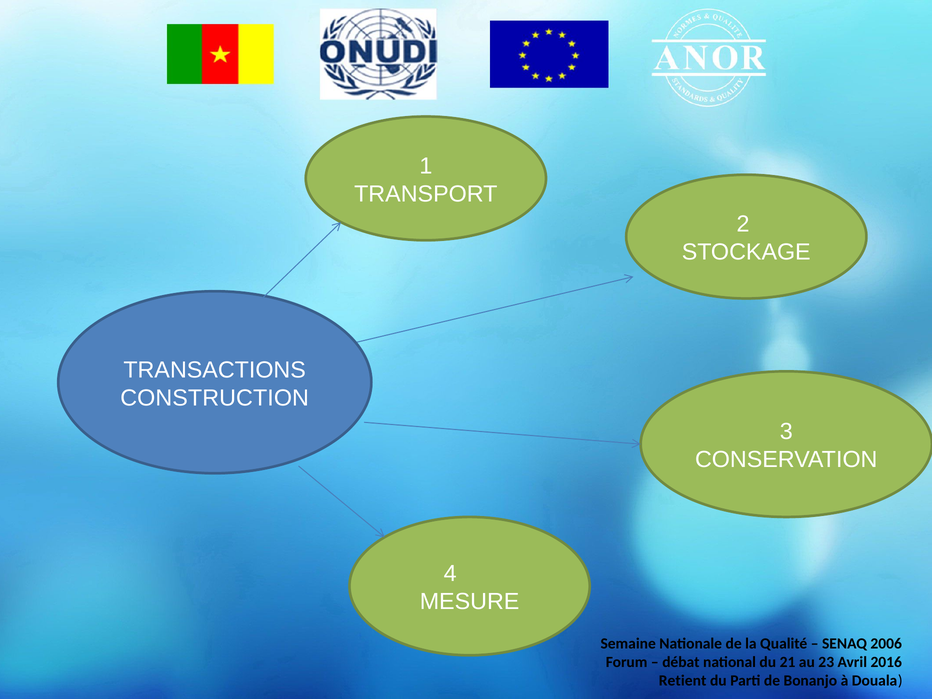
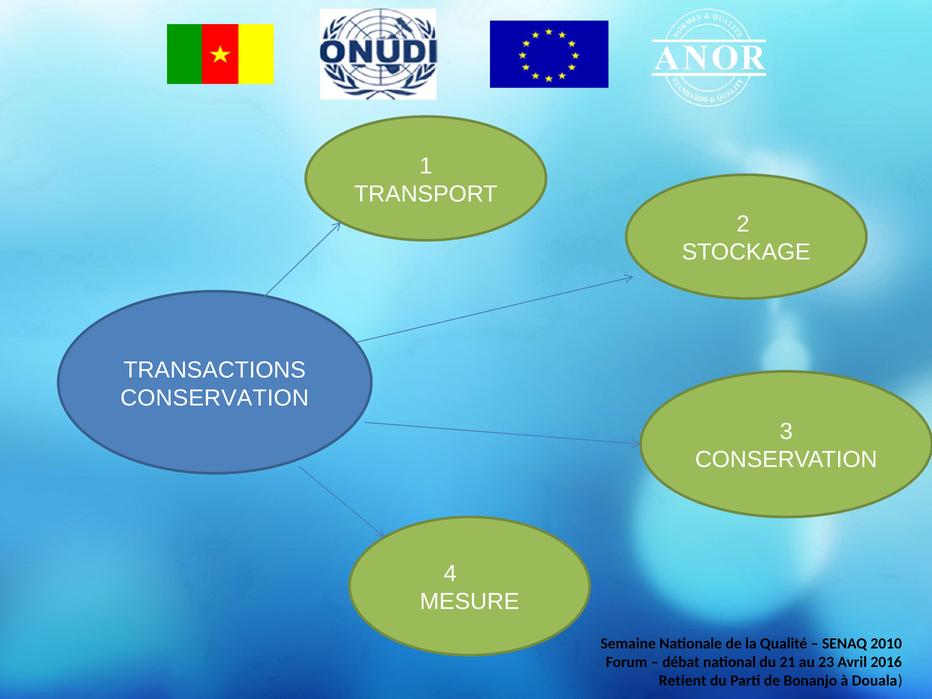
CONSTRUCTION: CONSTRUCTION -> CONSERVATION (215, 398)
2006: 2006 -> 2010 (886, 644)
